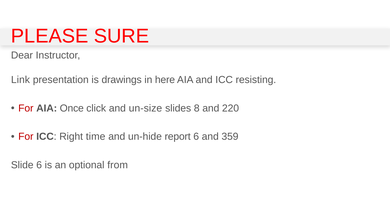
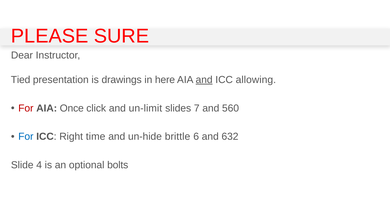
Link: Link -> Tied (21, 80)
and underline: none -> present (204, 80)
resisting: resisting -> allowing (256, 80)
un-size: un-size -> un-limit (145, 108)
8: 8 -> 7 (197, 108)
220: 220 -> 560 (231, 108)
For colour: red -> blue (26, 137)
report: report -> brittle (178, 137)
359: 359 -> 632 (230, 137)
Slide 6: 6 -> 4 (39, 165)
from: from -> bolts (118, 165)
